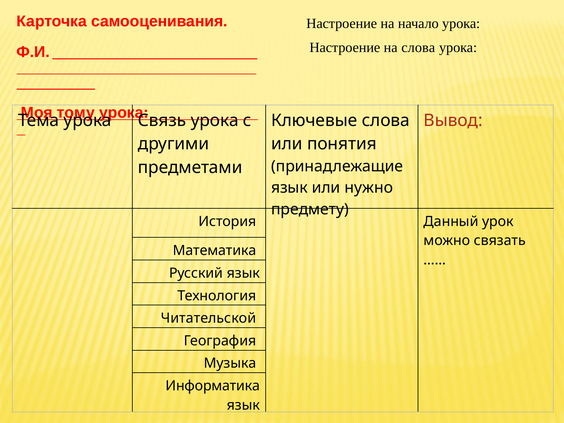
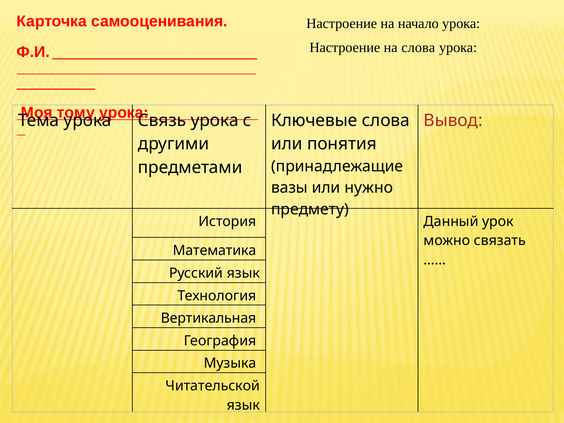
язык: язык -> вазы (289, 188)
Читательской: Читательской -> Вертикальная (209, 318)
Информатика: Информатика -> Читательской (213, 386)
